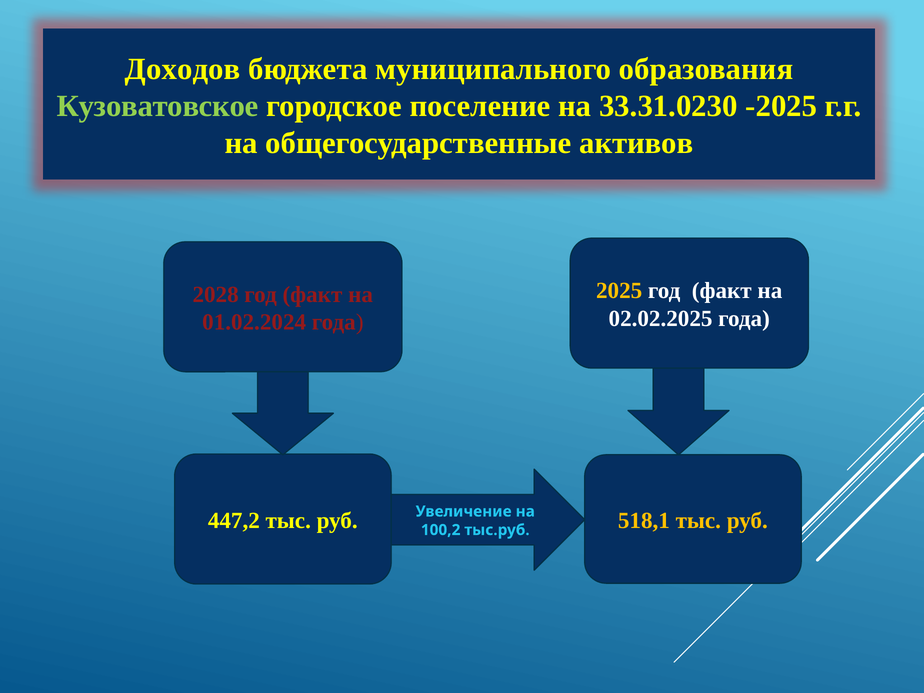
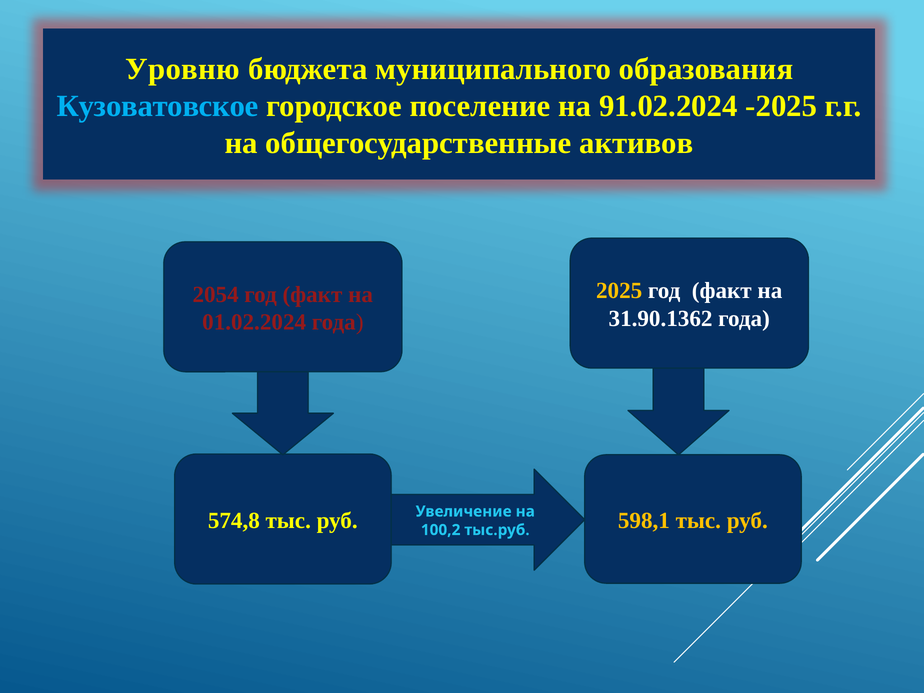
Доходов: Доходов -> Уровню (183, 69)
Кузоватовское colour: light green -> light blue (158, 106)
33.31.0230: 33.31.0230 -> 91.02.2024 (668, 106)
2028: 2028 -> 2054 (216, 294)
02.02.2025: 02.02.2025 -> 31.90.1362 (661, 319)
447,2: 447,2 -> 574,8 (234, 521)
518,1: 518,1 -> 598,1 (644, 521)
